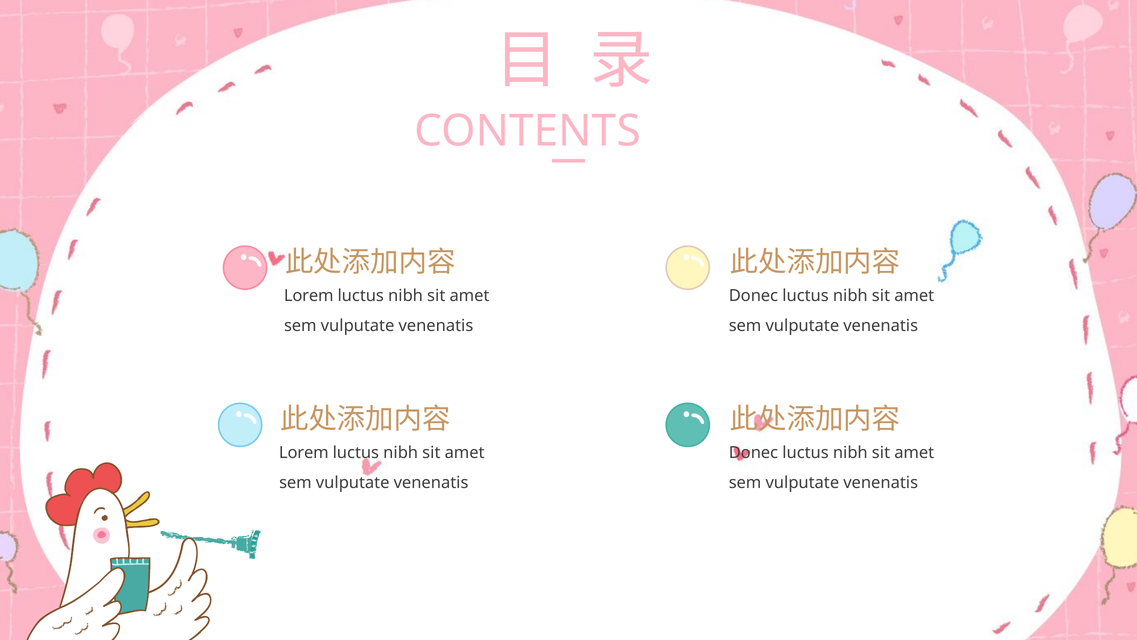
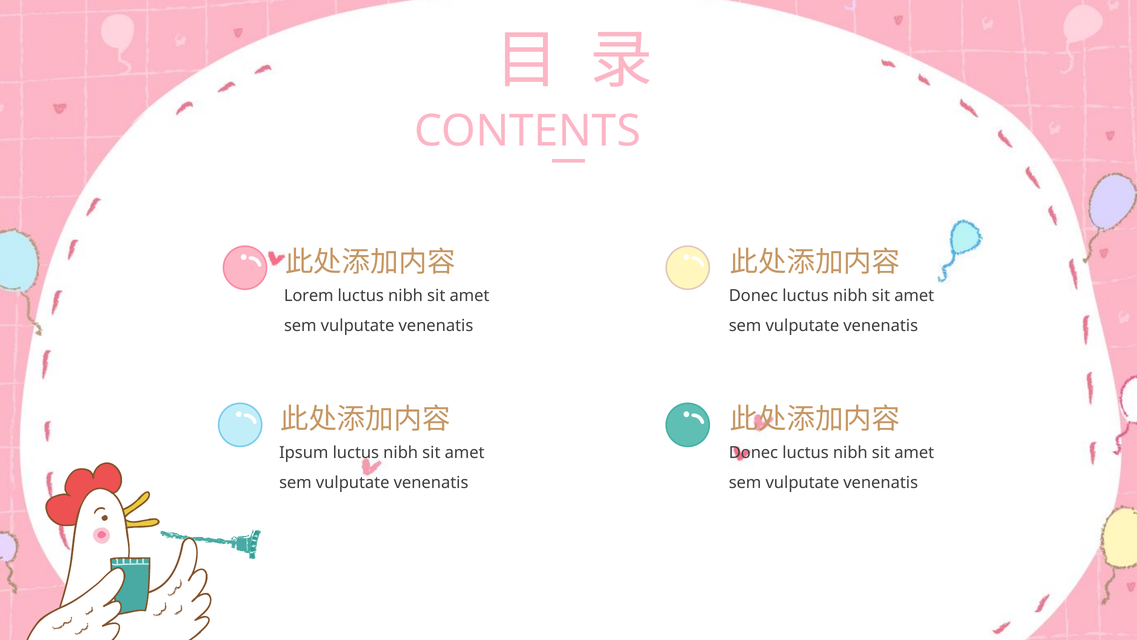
Lorem: Lorem -> Ipsum (304, 453)
